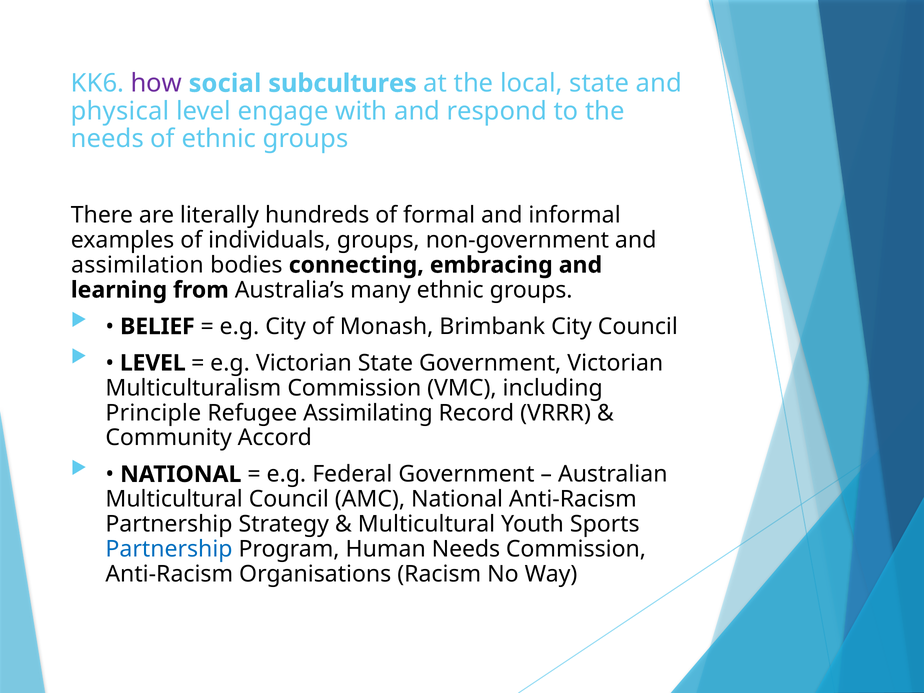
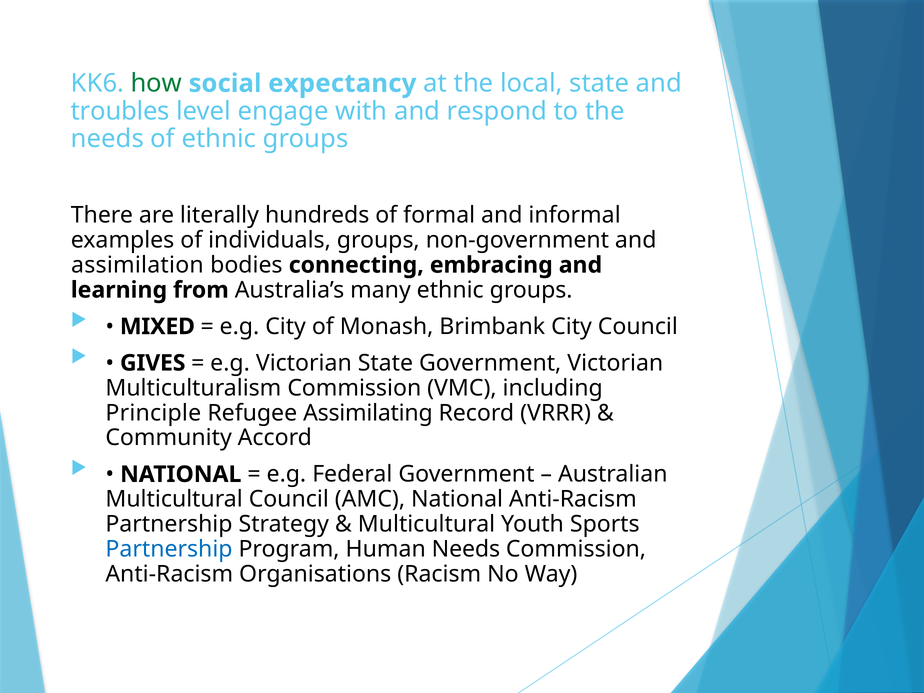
how colour: purple -> green (156, 83)
subcultures: subcultures -> expectancy (342, 83)
physical: physical -> troubles (120, 111)
BELIEF: BELIEF -> MIXED (157, 327)
LEVEL: LEVEL -> GIVES (153, 363)
